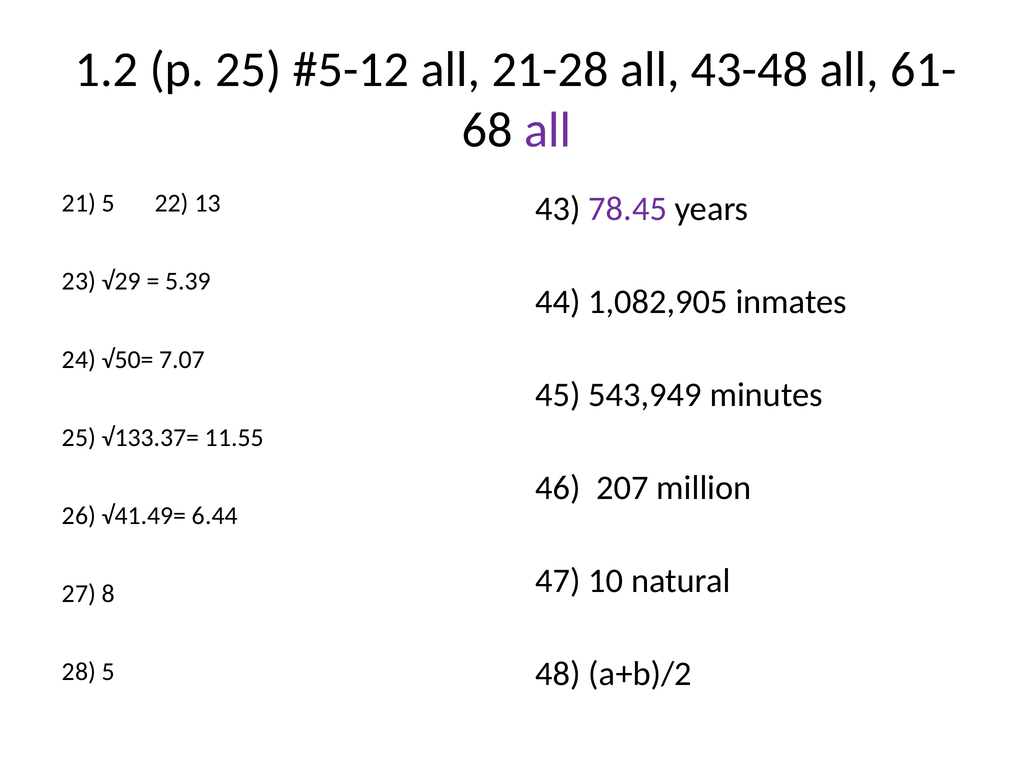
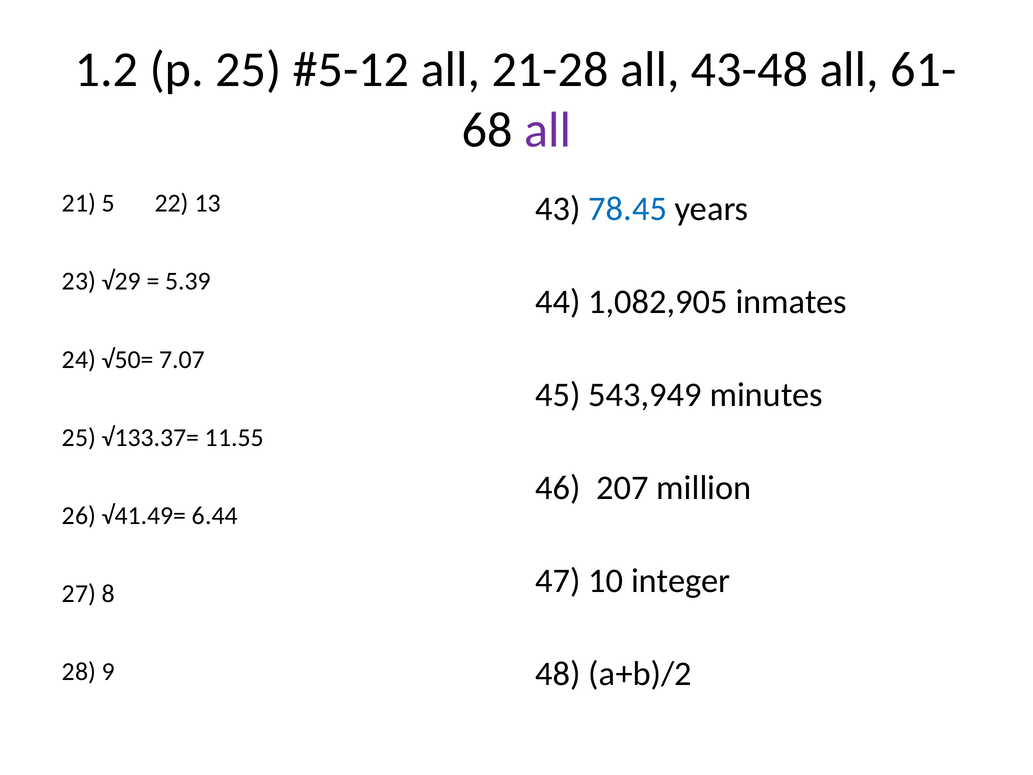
78.45 colour: purple -> blue (628, 209)
natural: natural -> integer (681, 581)
28 5: 5 -> 9 (108, 672)
